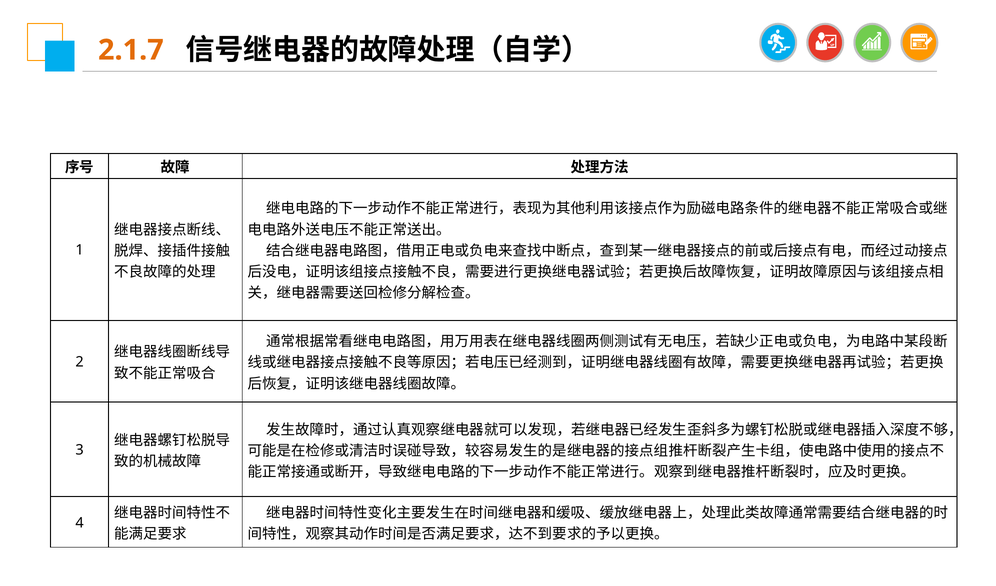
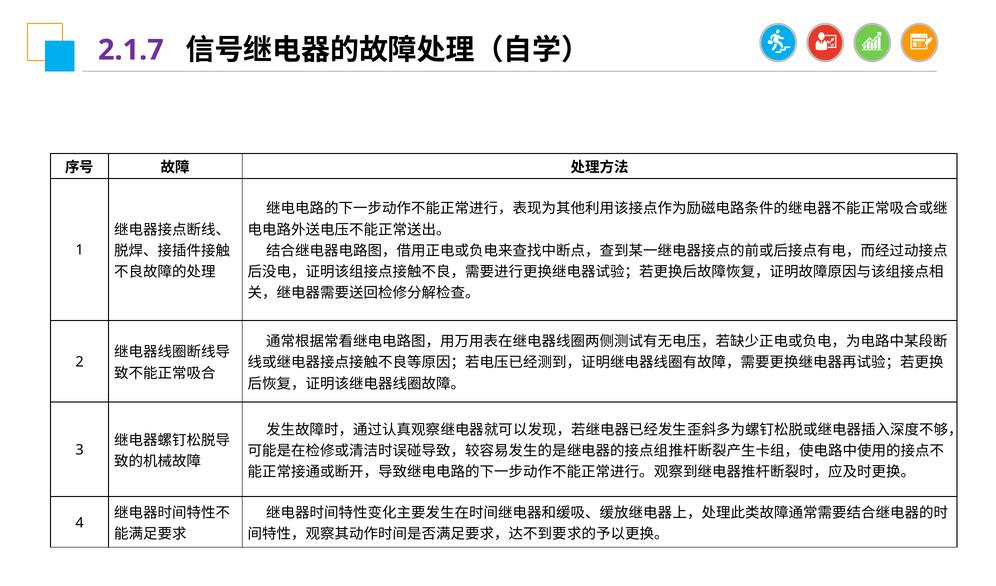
2.1.7 colour: orange -> purple (131, 50)
